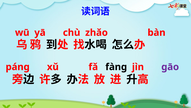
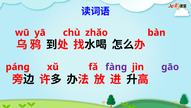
fàng colour: black -> purple (116, 67)
